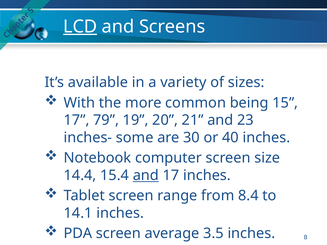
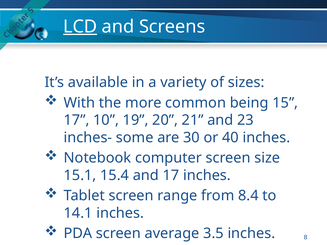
79: 79 -> 10 (106, 120)
14.4: 14.4 -> 15.1 (80, 176)
and underline: present -> none (146, 176)
